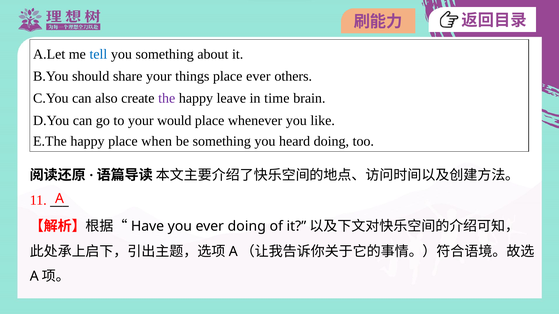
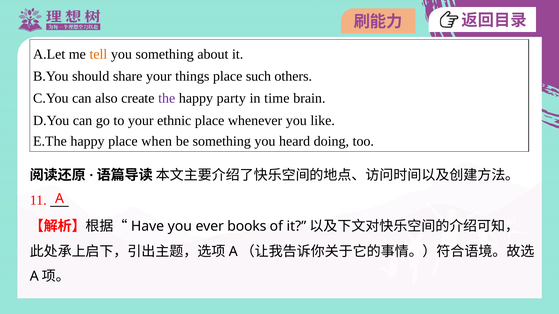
tell colour: blue -> orange (98, 54)
place ever: ever -> such (258, 76)
leave: leave -> party (231, 98)
would: would -> ethnic (174, 121)
ever doing: doing -> books (247, 226)
